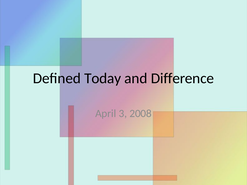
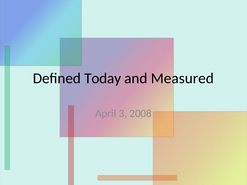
Difference: Difference -> Measured (182, 78)
